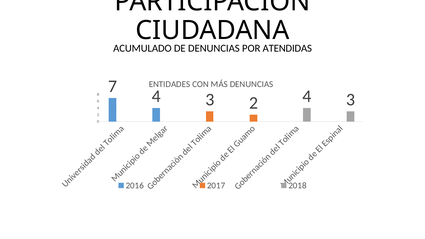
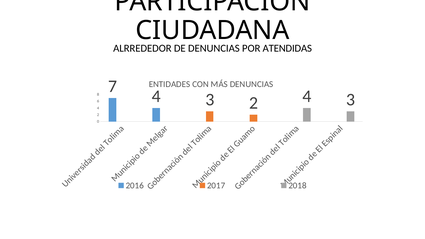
ACUMULADO: ACUMULADO -> ALRREDEDOR (142, 48)
